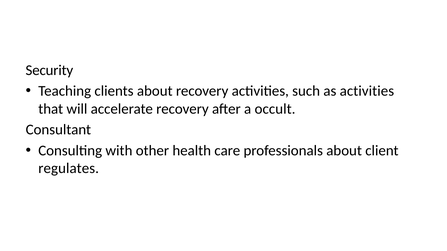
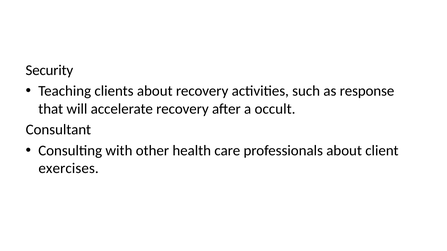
as activities: activities -> response (367, 91)
regulates: regulates -> exercises (69, 169)
